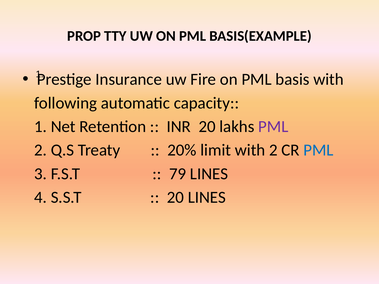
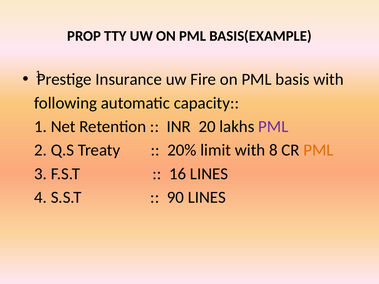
with 2: 2 -> 8 (273, 150)
PML colour: blue -> orange (318, 150)
79: 79 -> 16 (178, 174)
20: 20 -> 90 (175, 197)
